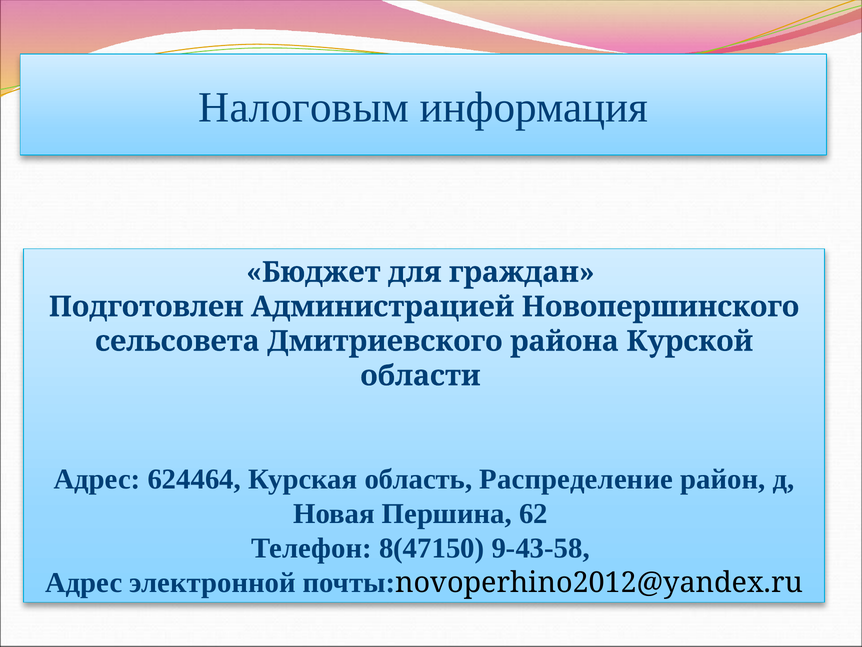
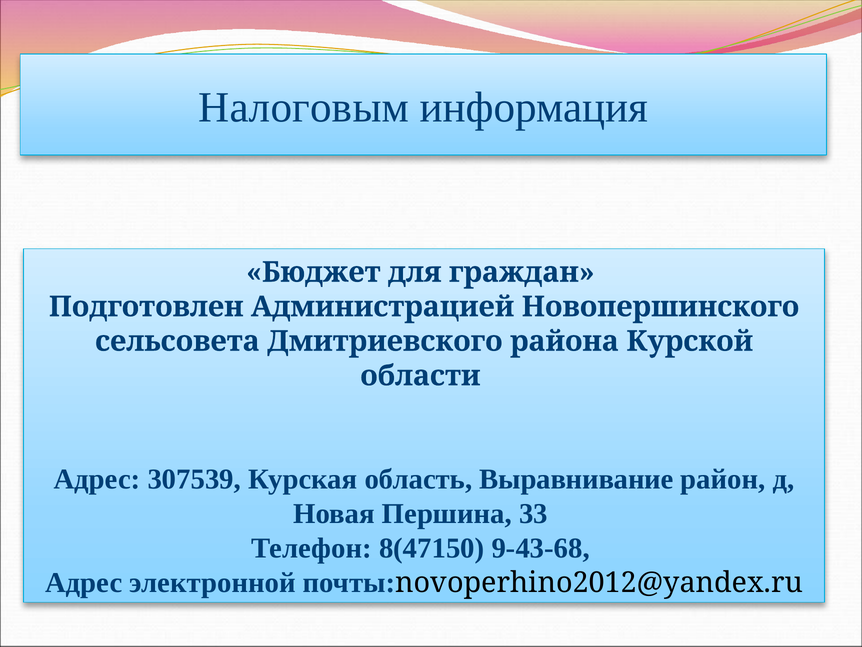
624464: 624464 -> 307539 (194, 479)
Распределение: Распределение -> Выравнивание (576, 479)
62: 62 -> 33 (533, 513)
9-43-58: 9-43-58 -> 9-43-68 (541, 548)
